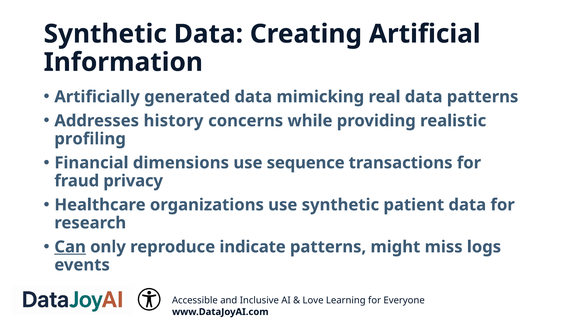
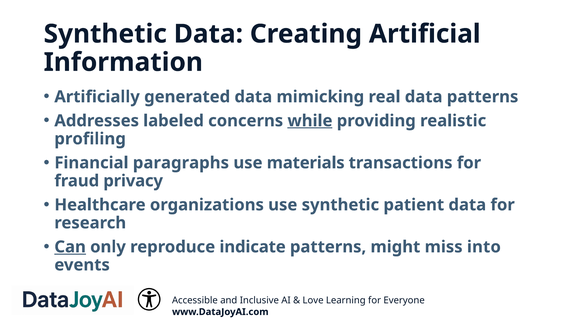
history: history -> labeled (174, 121)
while underline: none -> present (310, 121)
dimensions: dimensions -> paragraphs (181, 163)
sequence: sequence -> materials (306, 163)
logs: logs -> into (484, 247)
